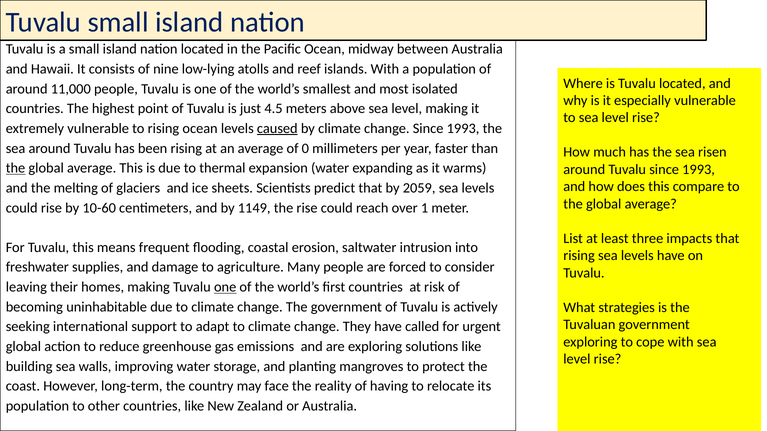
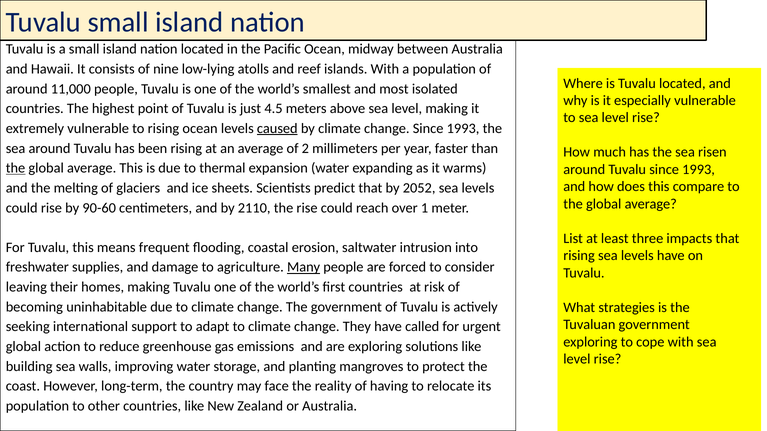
0: 0 -> 2 (305, 148)
2059: 2059 -> 2052 (419, 188)
10-60: 10-60 -> 90-60 (99, 208)
1149: 1149 -> 2110 (254, 208)
Many underline: none -> present (304, 267)
one underline: present -> none (225, 287)
